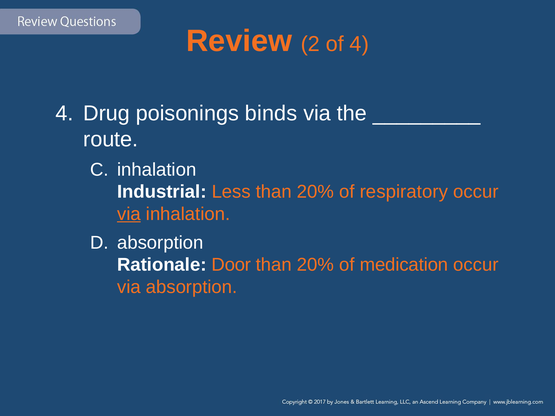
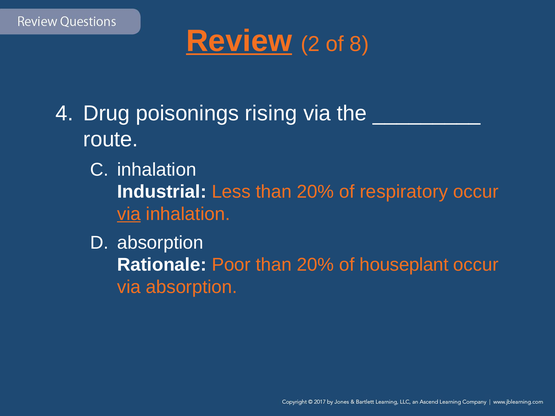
Review underline: none -> present (239, 41)
of 4: 4 -> 8 (359, 44)
binds: binds -> rising (271, 113)
Door: Door -> Poor (231, 265)
medication: medication -> houseplant (404, 265)
